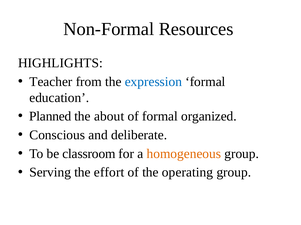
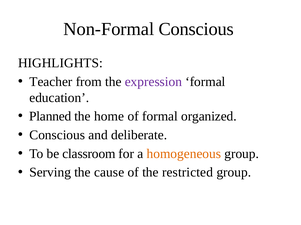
Non-Formal Resources: Resources -> Conscious (196, 29)
expression colour: blue -> purple (153, 82)
about: about -> home (109, 117)
effort: effort -> cause (109, 173)
operating: operating -> restricted (188, 173)
